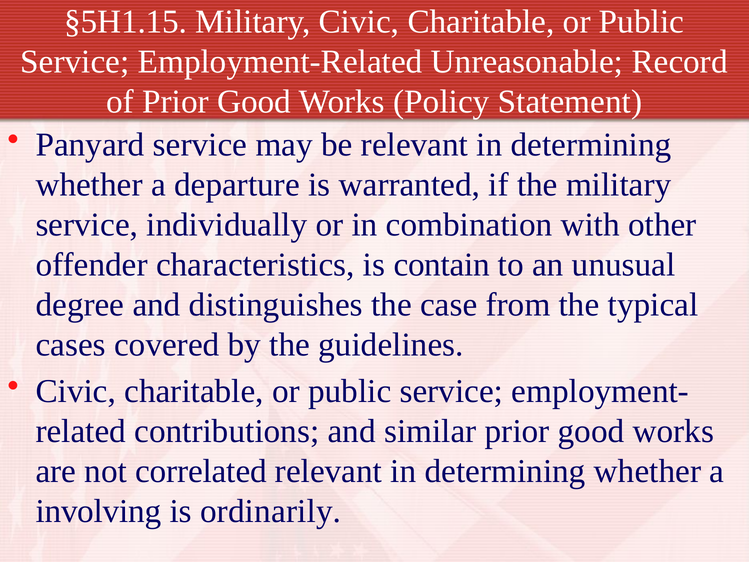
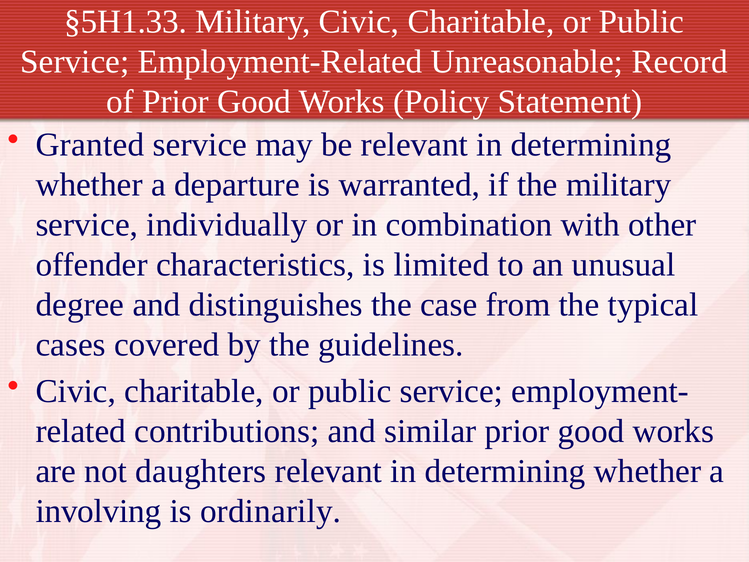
§5H1.15: §5H1.15 -> §5H1.33 (126, 22)
Panyard: Panyard -> Granted (90, 145)
contain: contain -> limited (441, 265)
correlated: correlated -> daughters (201, 471)
